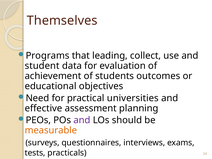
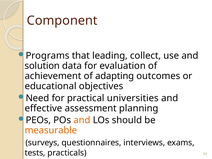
Themselves: Themselves -> Component (62, 21)
student: student -> solution (42, 66)
students: students -> adapting (115, 76)
and colour: purple -> orange (82, 120)
